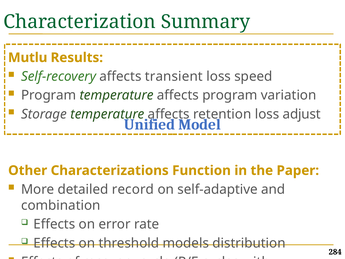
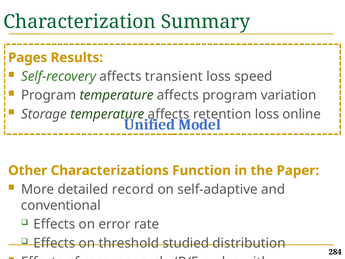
Mutlu: Mutlu -> Pages (28, 58)
adjust: adjust -> online (302, 114)
combination: combination -> conventional (61, 205)
models: models -> studied (186, 243)
